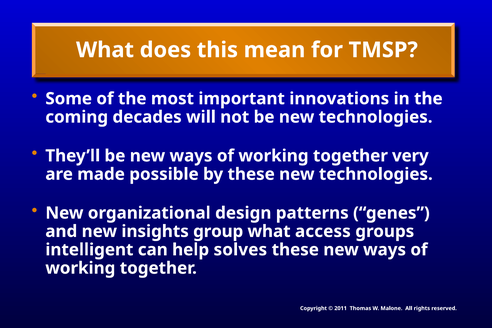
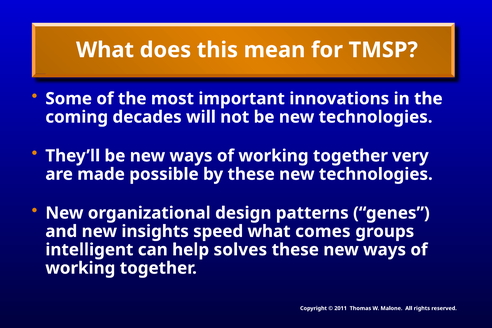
group: group -> speed (218, 231)
access: access -> comes (323, 231)
